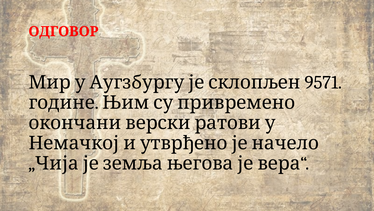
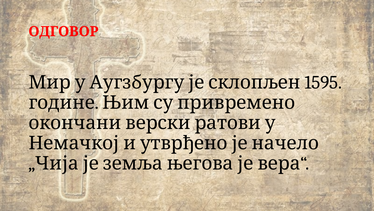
9571: 9571 -> 1595 (323, 82)
